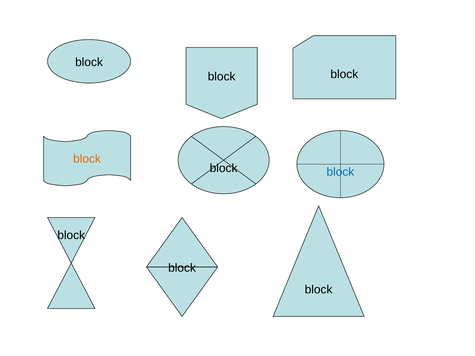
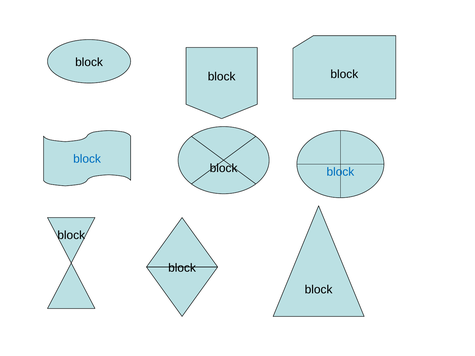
block colour: orange -> blue (87, 159)
